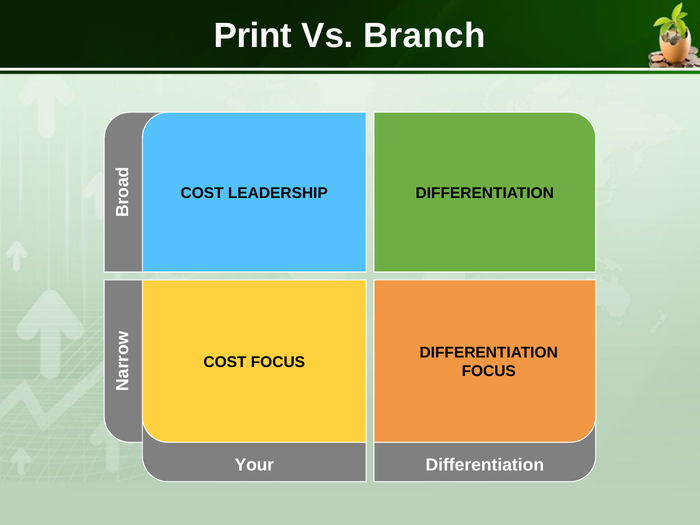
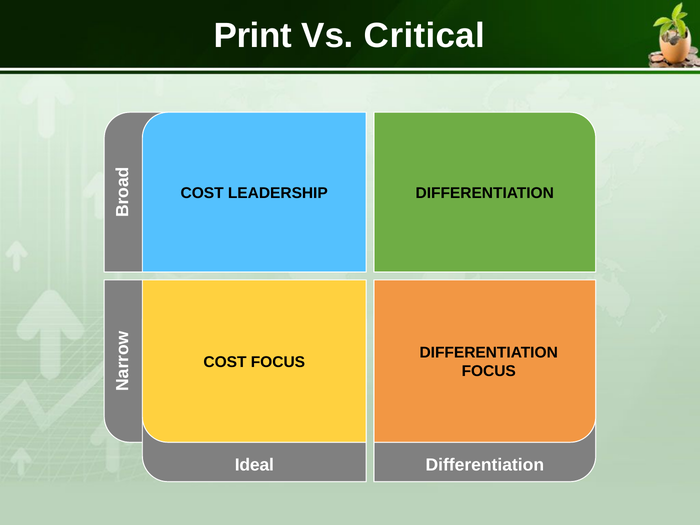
Branch: Branch -> Critical (424, 36)
Your: Your -> Ideal (254, 465)
